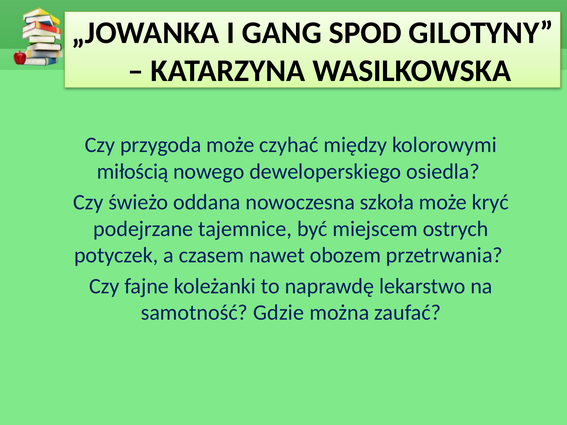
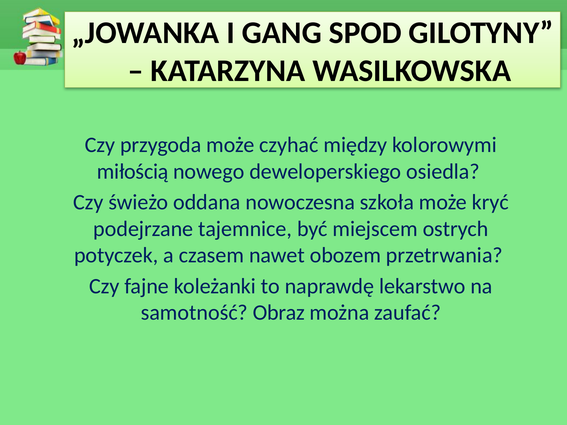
Gdzie: Gdzie -> Obraz (279, 313)
